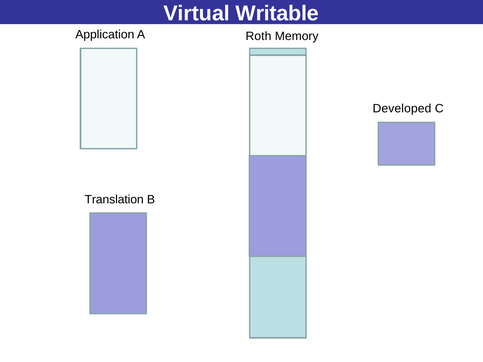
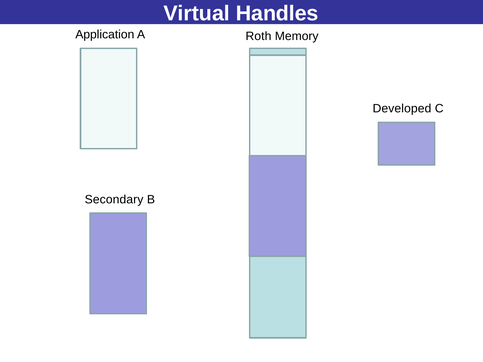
Writable: Writable -> Handles (277, 14)
Translation: Translation -> Secondary (114, 200)
